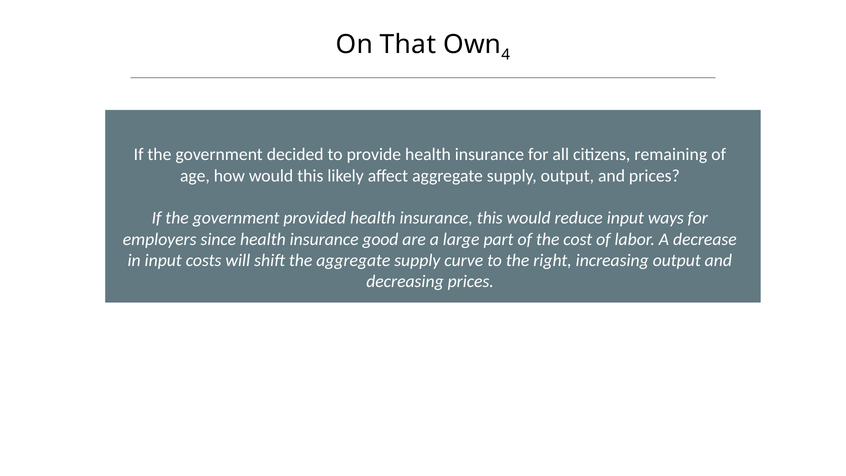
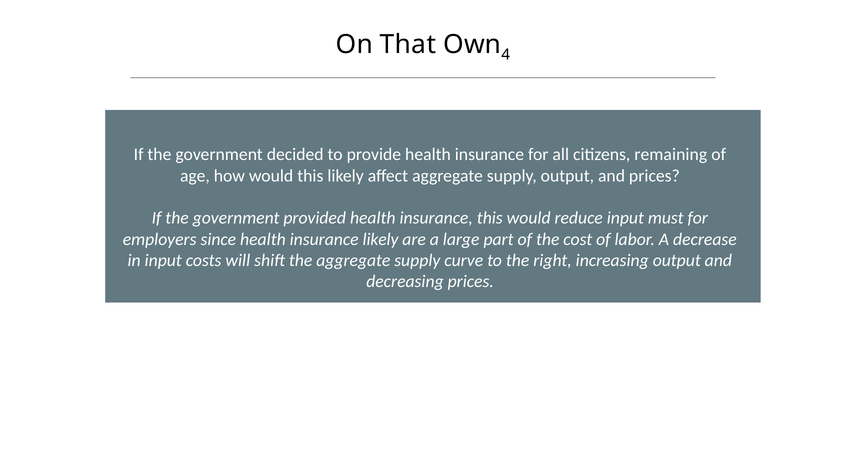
ways: ways -> must (666, 218)
insurance good: good -> likely (380, 239)
